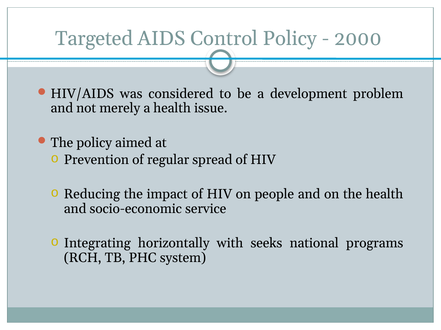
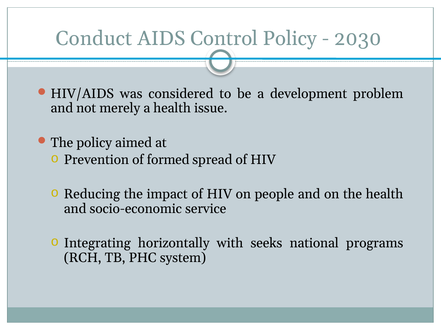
Targeted: Targeted -> Conduct (94, 39)
2000: 2000 -> 2030 (358, 39)
regular: regular -> formed (168, 160)
